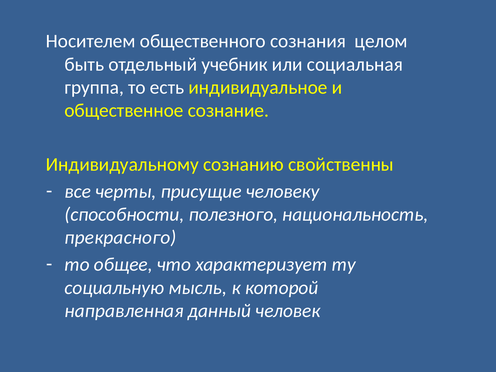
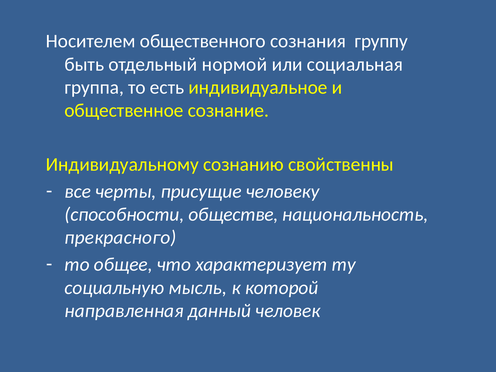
целом: целом -> группу (381, 41)
учебник: учебник -> нормой (235, 64)
полезного: полезного -> обществе (233, 215)
